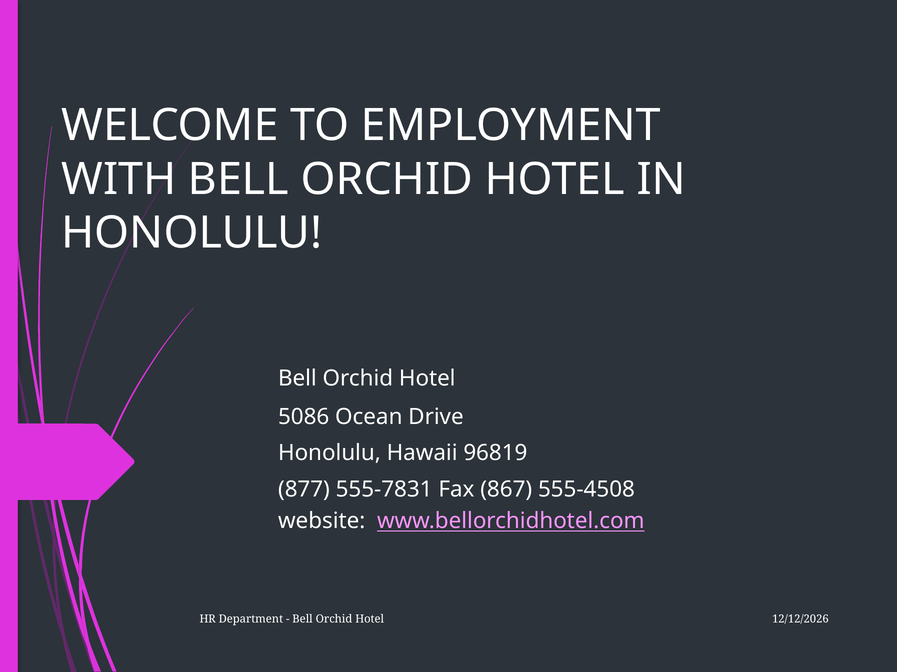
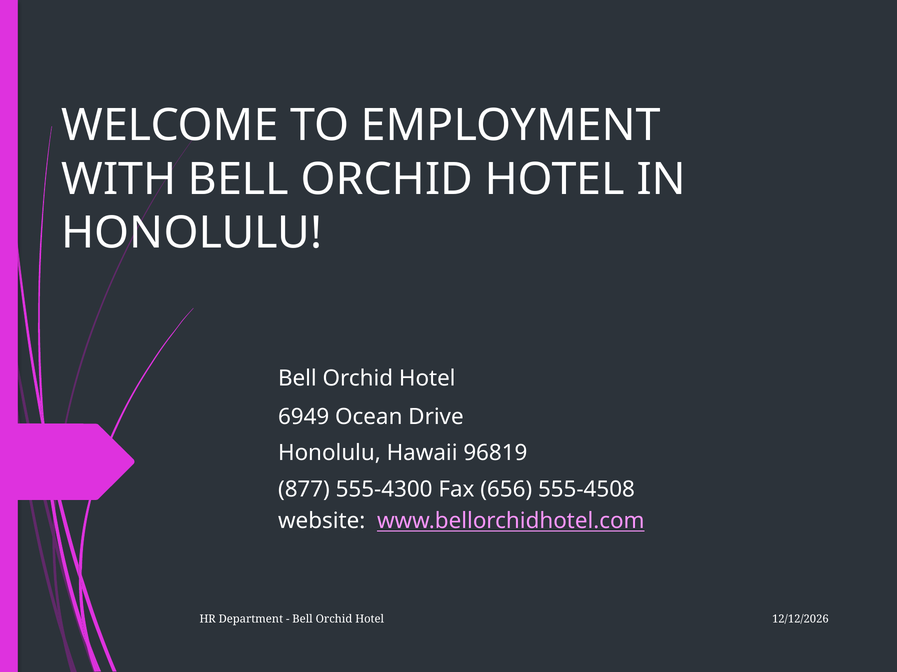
5086: 5086 -> 6949 (304, 417)
555-7831: 555-7831 -> 555-4300 (384, 490)
867: 867 -> 656 (506, 490)
